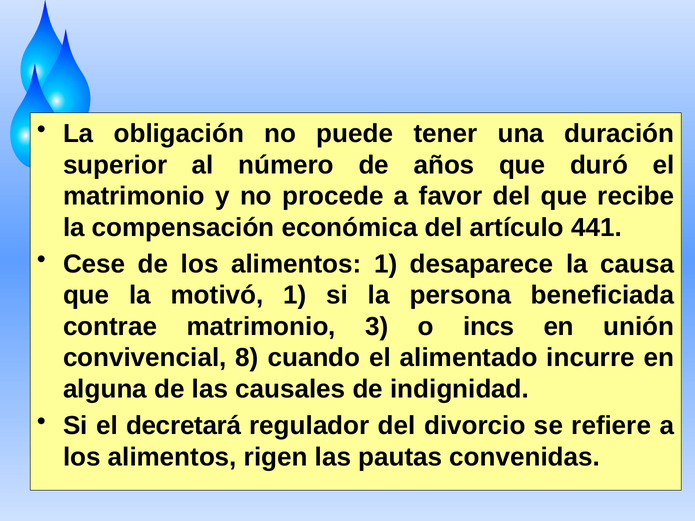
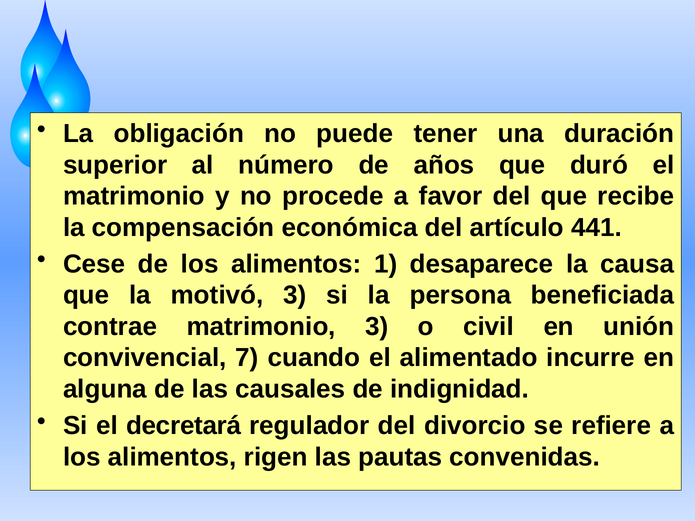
motivó 1: 1 -> 3 (295, 295)
incs: incs -> civil (489, 327)
8: 8 -> 7 (247, 358)
